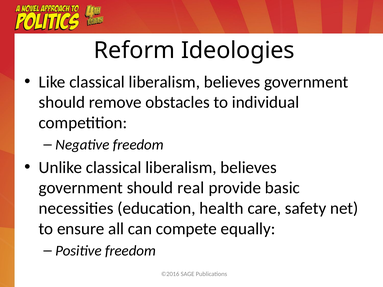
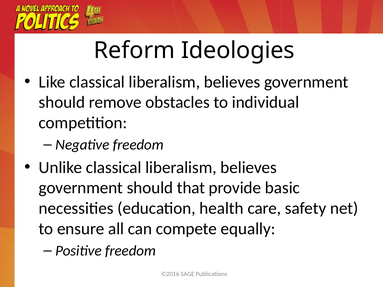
real: real -> that (191, 188)
